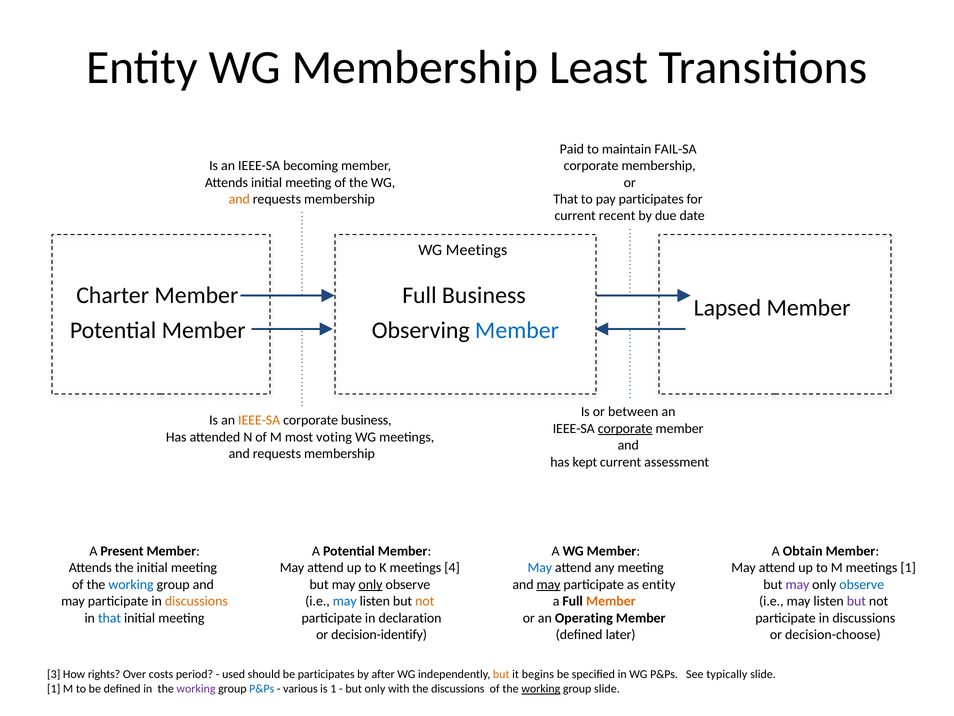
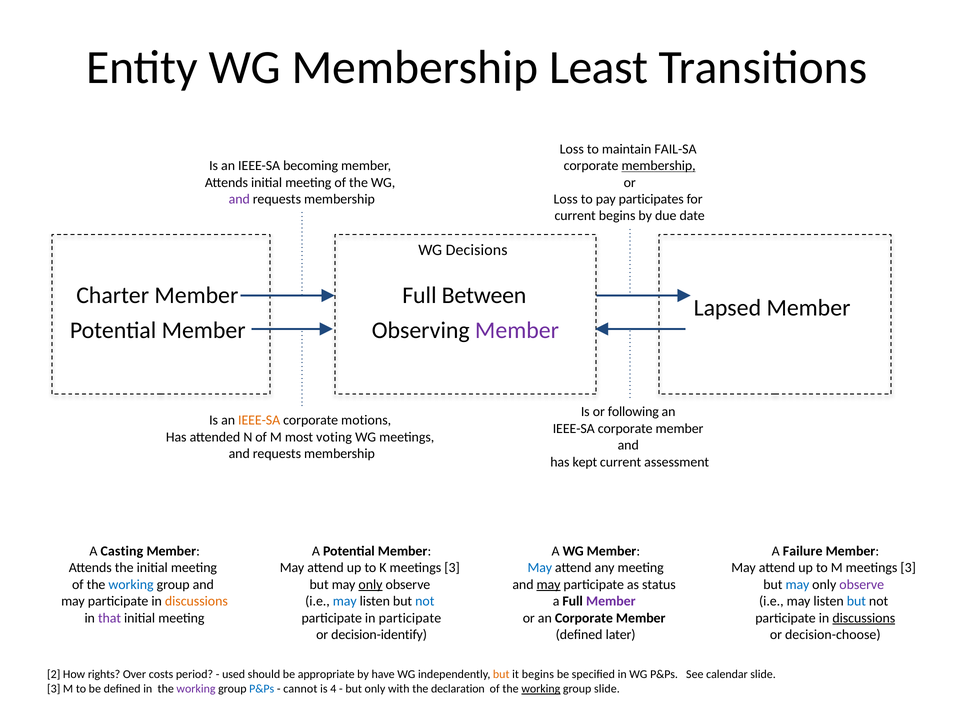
Paid: Paid -> Loss (572, 149)
membership underline: none -> present (659, 166)
That: That -> Loss (566, 199)
and colour: orange -> purple (239, 199)
current recent: recent -> begins (617, 216)
Meetings: Meetings -> Decisions (477, 250)
Full Business: Business -> Between (484, 295)
Member colour: blue -> purple (517, 330)
between: between -> following (633, 412)
corporate business: business -> motions (366, 420)
corporate underline: present -> none (625, 428)
Present: Present -> Casting (122, 551)
Obtain: Obtain -> Failure (803, 551)
K meetings 4: 4 -> 3 (452, 568)
M meetings 1: 1 -> 3 (908, 568)
as entity: entity -> status (659, 584)
may colour: purple -> blue (797, 584)
observe colour: blue -> purple (862, 584)
not colour: orange -> blue (425, 601)
Member colour: orange -> purple (611, 601)
but colour: purple -> blue (856, 601)
that colour: blue -> purple (110, 618)
in declaration: declaration -> participate (410, 618)
an Operating: Operating -> Corporate (584, 618)
discussions underline: none -> present (864, 618)
3: 3 -> 2 (54, 674)
be participates: participates -> appropriate (326, 674)
after: after -> have (383, 674)
typically: typically -> calendar (727, 674)
1: 1 -> 3 (54, 688)
various: various -> cannot (300, 688)
is 1: 1 -> 4 (333, 688)
the discussions: discussions -> declaration (458, 688)
